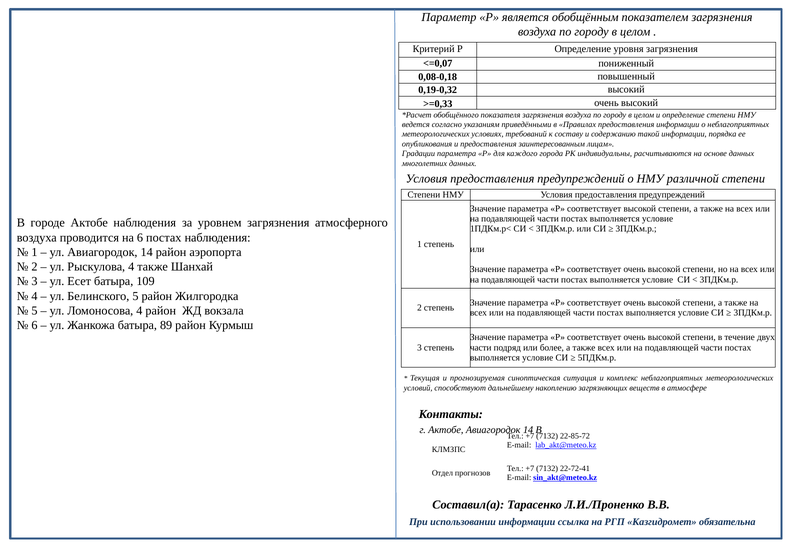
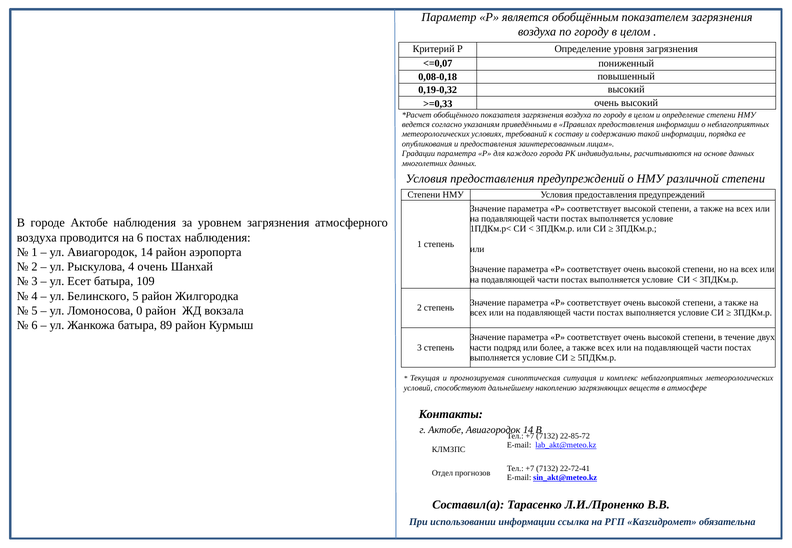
4 также: также -> очень (153, 267)
Ломоносова 4: 4 -> 0 (139, 311)
